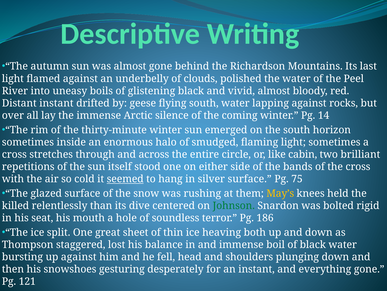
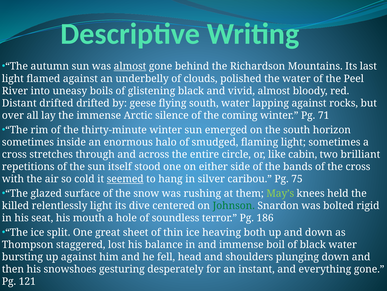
almost underline: none -> present (130, 66)
Distant instant: instant -> drifted (56, 103)
14: 14 -> 71 (324, 115)
silver surface: surface -> caribou (250, 179)
May’s colour: yellow -> light green (280, 193)
relentlessly than: than -> light (101, 205)
